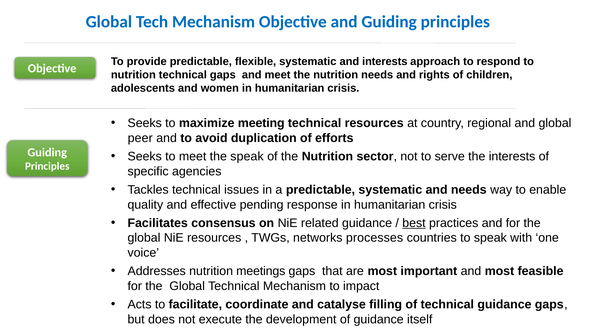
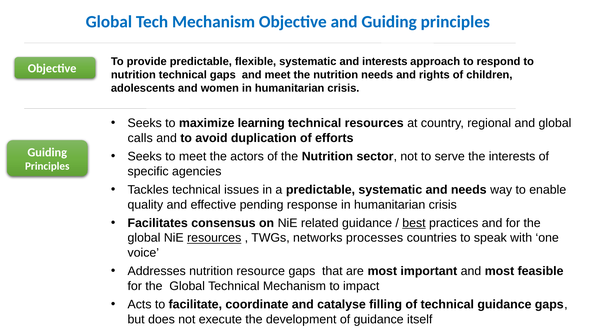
meeting: meeting -> learning (261, 123)
peer: peer -> calls (140, 138)
the speak: speak -> actors (247, 156)
resources underline: none -> present (214, 238)
meetings: meetings -> resource (261, 271)
